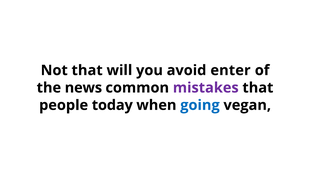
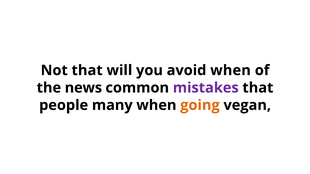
avoid enter: enter -> when (231, 70)
today: today -> many (112, 105)
going colour: blue -> orange (200, 105)
